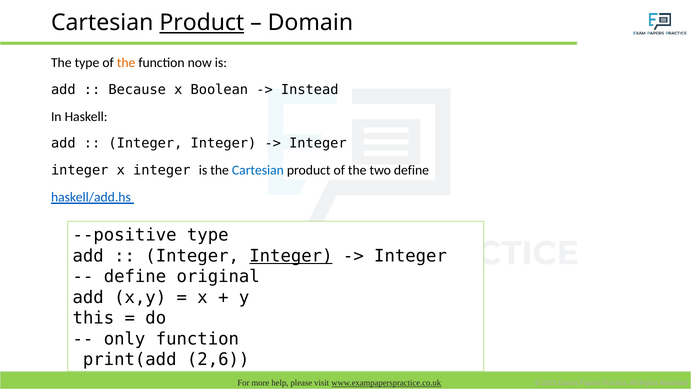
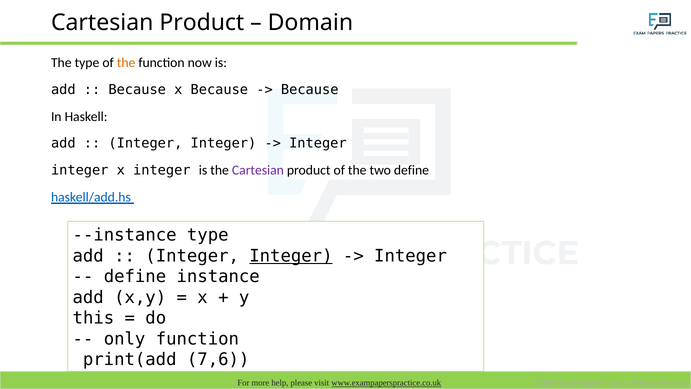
Product underline: present -> none (202, 23)
x Boolean: Boolean -> Because (219, 90)
Instead: Instead -> Because (310, 90)
Cartesian colour: blue -> purple (258, 170)
--positive: --positive -> --instance (125, 235)
original: original -> instance (218, 277)
2,6: 2,6 -> 7,6 (218, 359)
